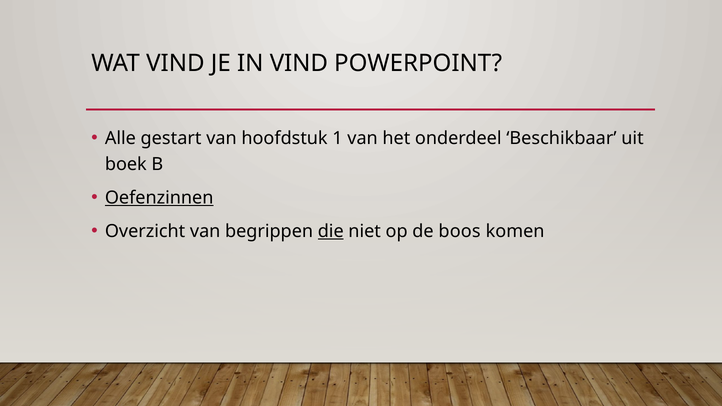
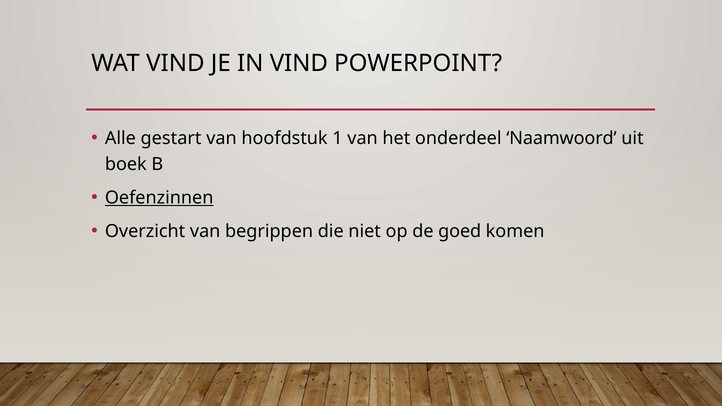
Beschikbaar: Beschikbaar -> Naamwoord (561, 138)
die underline: present -> none (331, 232)
boos: boos -> goed (460, 232)
